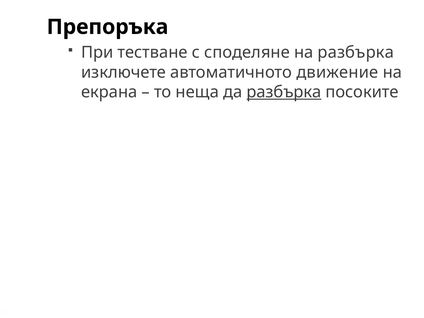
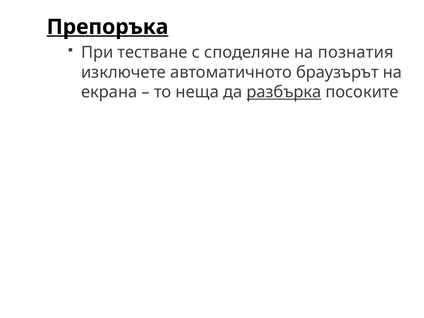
Препоръка underline: none -> present (108, 27)
на разбърка: разбърка -> познатия (356, 53)
движение: движение -> браузърът (337, 72)
